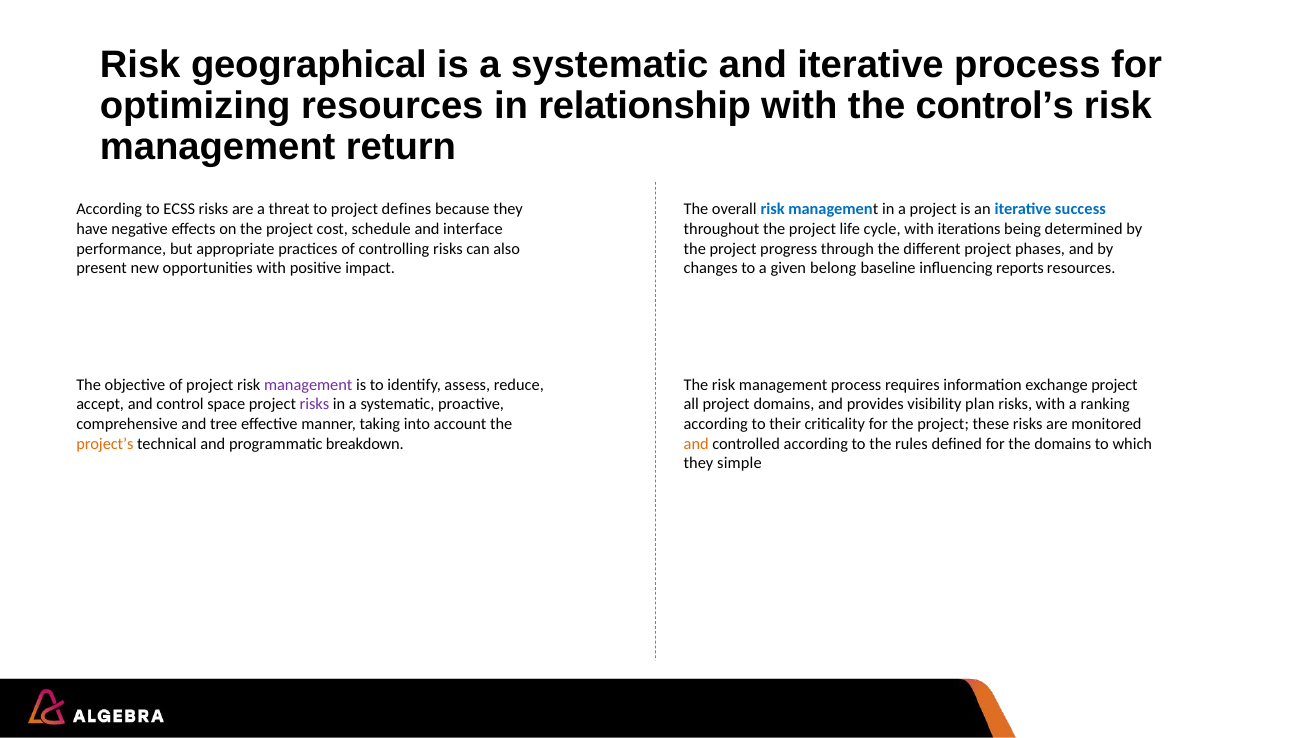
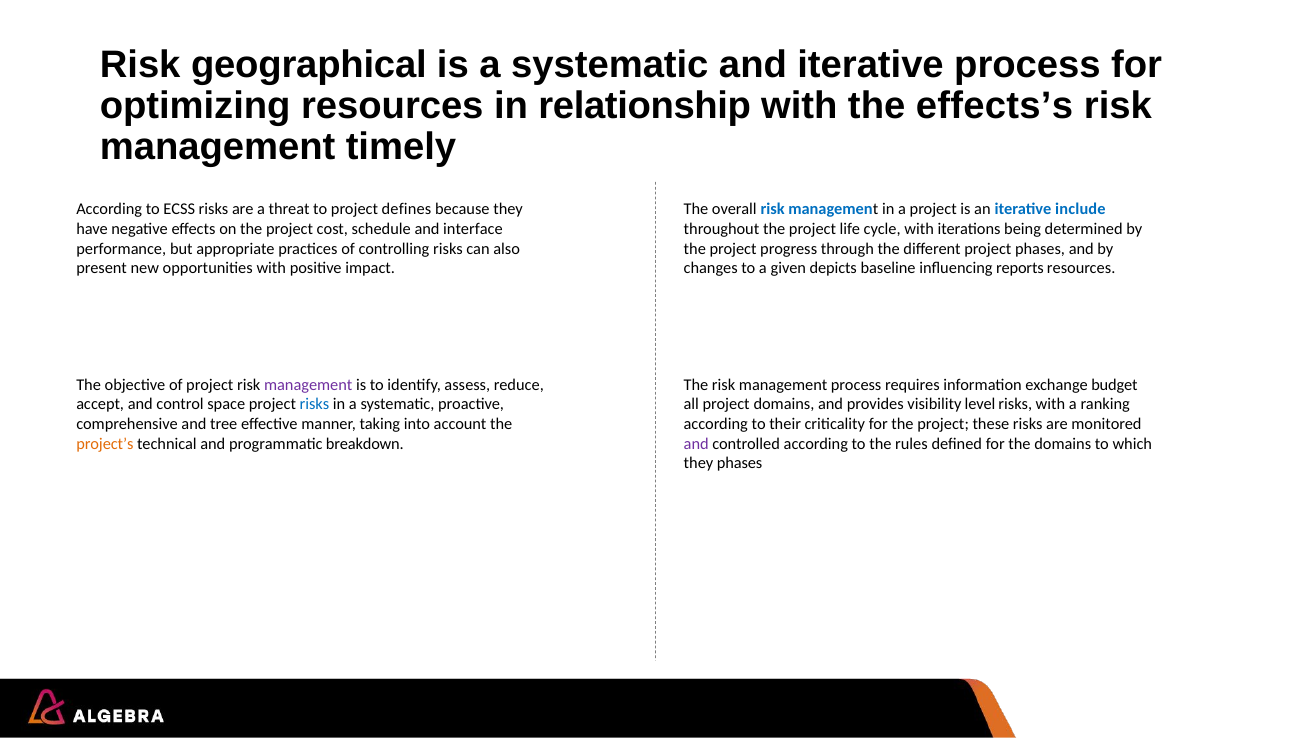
control’s: control’s -> effects’s (994, 106)
return: return -> timely (401, 147)
success: success -> include (1080, 209)
belong: belong -> depicts (833, 268)
exchange project: project -> budget (1114, 384)
risks colour: purple -> blue (314, 404)
plan: plan -> level (980, 404)
and colour: orange -> purple (696, 443)
they simple: simple -> phases (740, 463)
